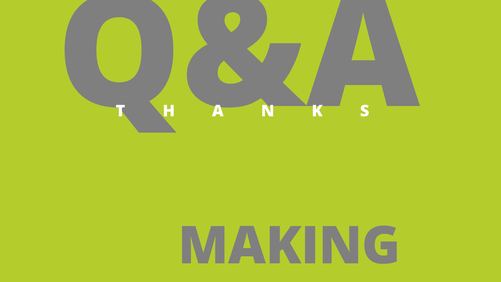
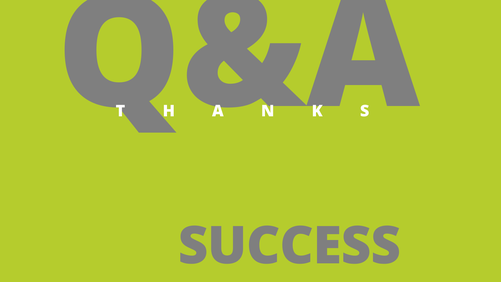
MAKING: MAKING -> SUCCESS (289, 246)
